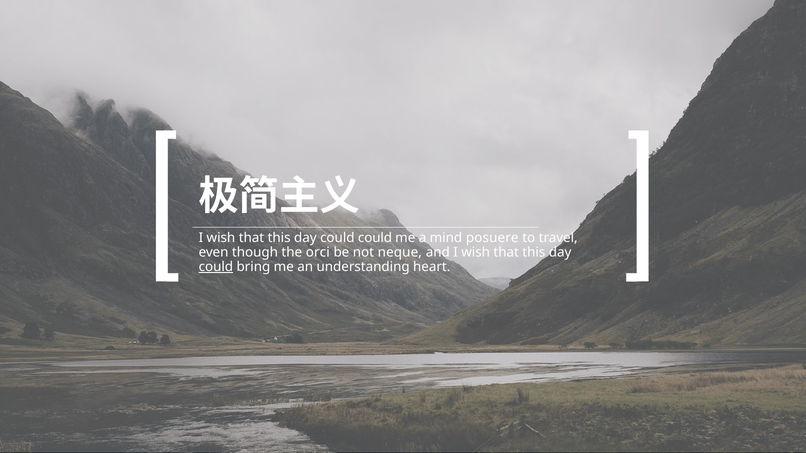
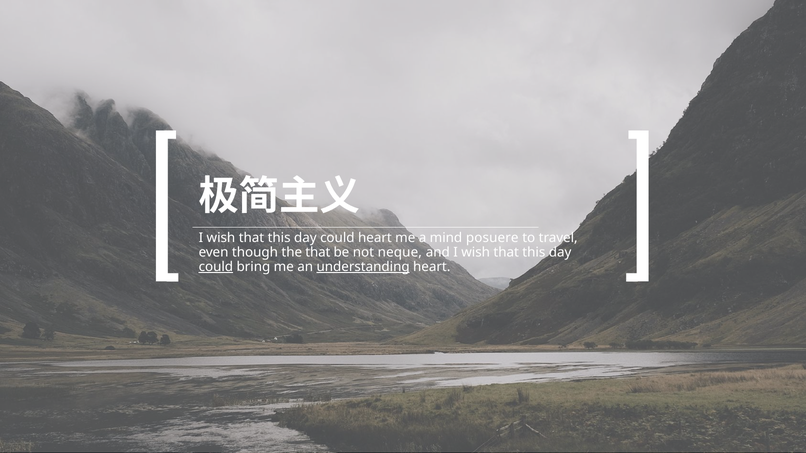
could could: could -> heart (375, 238)
the orci: orci -> that (318, 253)
understanding underline: none -> present (363, 267)
